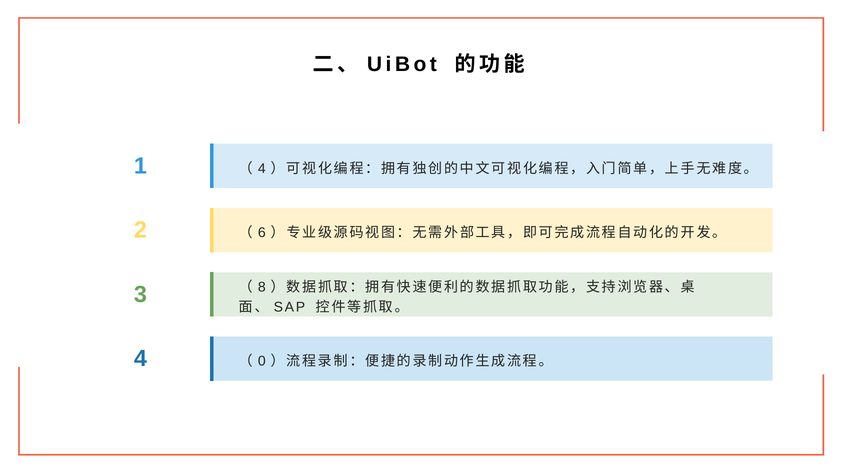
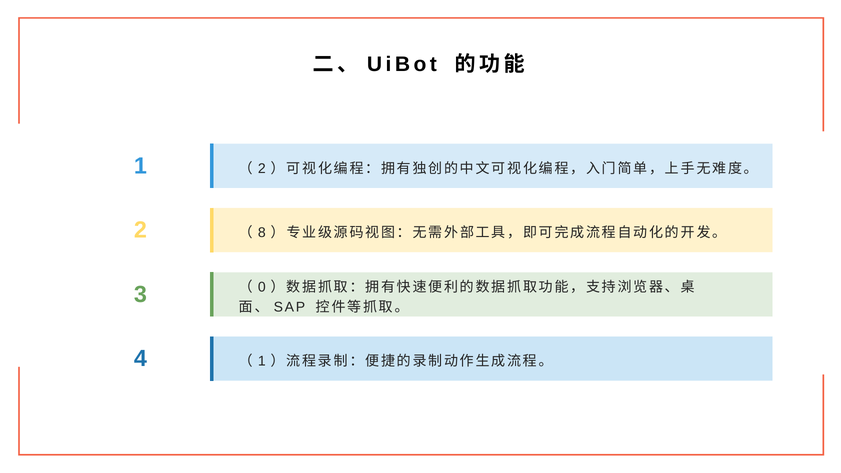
4: 4 -> 2 (262, 169)
6: 6 -> 8 (262, 233)
8: 8 -> 0 (262, 287)
0: 0 -> 1 (262, 361)
